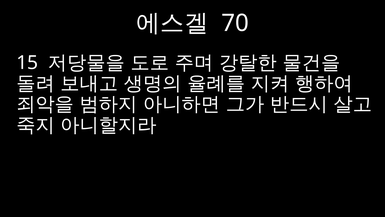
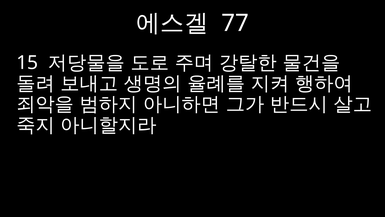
70: 70 -> 77 (235, 23)
